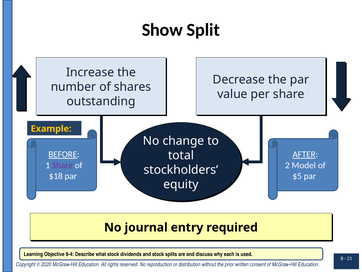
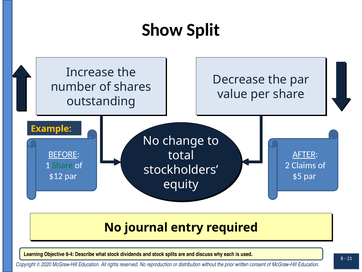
Share colour: purple -> green (62, 165)
Model: Model -> Claims (304, 165)
$18: $18 -> $12 (56, 176)
